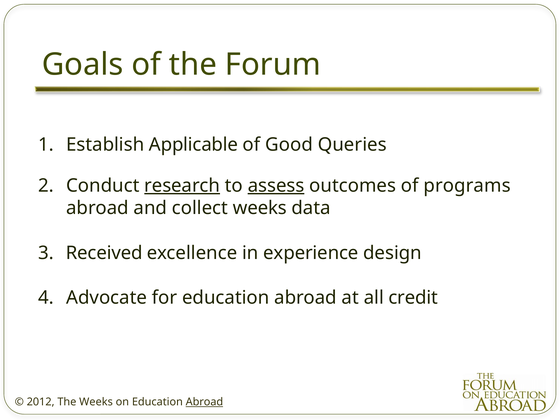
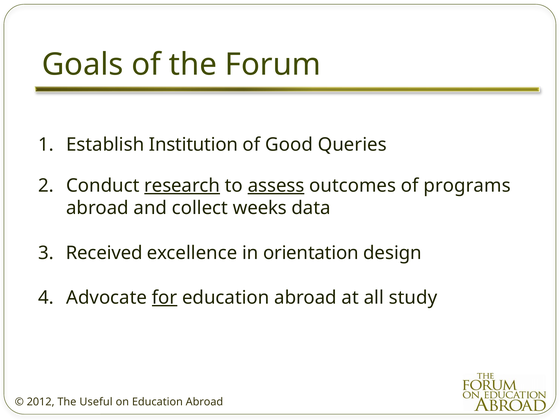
Applicable: Applicable -> Institution (194, 145)
experience: experience -> orientation (311, 253)
for underline: none -> present (165, 298)
credit: credit -> study (413, 298)
The Weeks: Weeks -> Useful (96, 402)
Abroad underline: present -> none (204, 402)
